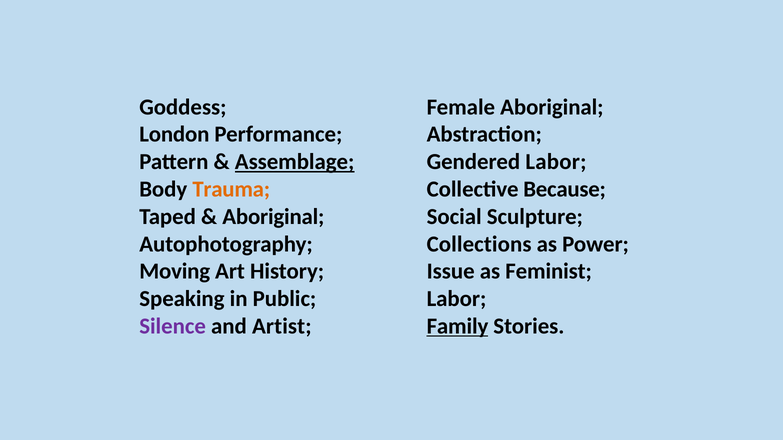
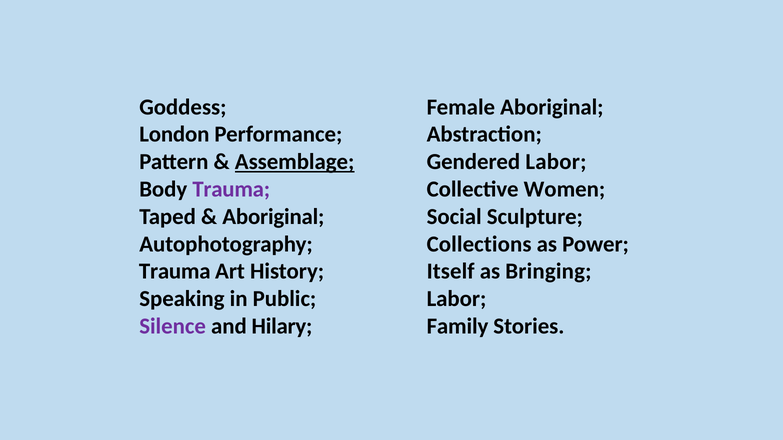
Trauma colour: orange -> purple (231, 189)
Because: Because -> Women (564, 189)
Moving: Moving -> Trauma (175, 272)
Issue: Issue -> Itself (451, 272)
Feminist: Feminist -> Bringing (548, 272)
Artist: Artist -> Hilary (282, 326)
Family underline: present -> none (457, 326)
